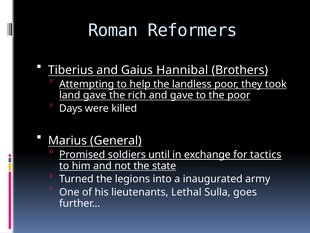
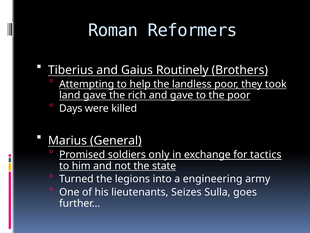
Hannibal: Hannibal -> Routinely (182, 70)
until: until -> only (159, 154)
inaugurated: inaugurated -> engineering (213, 179)
Lethal: Lethal -> Seizes (186, 192)
